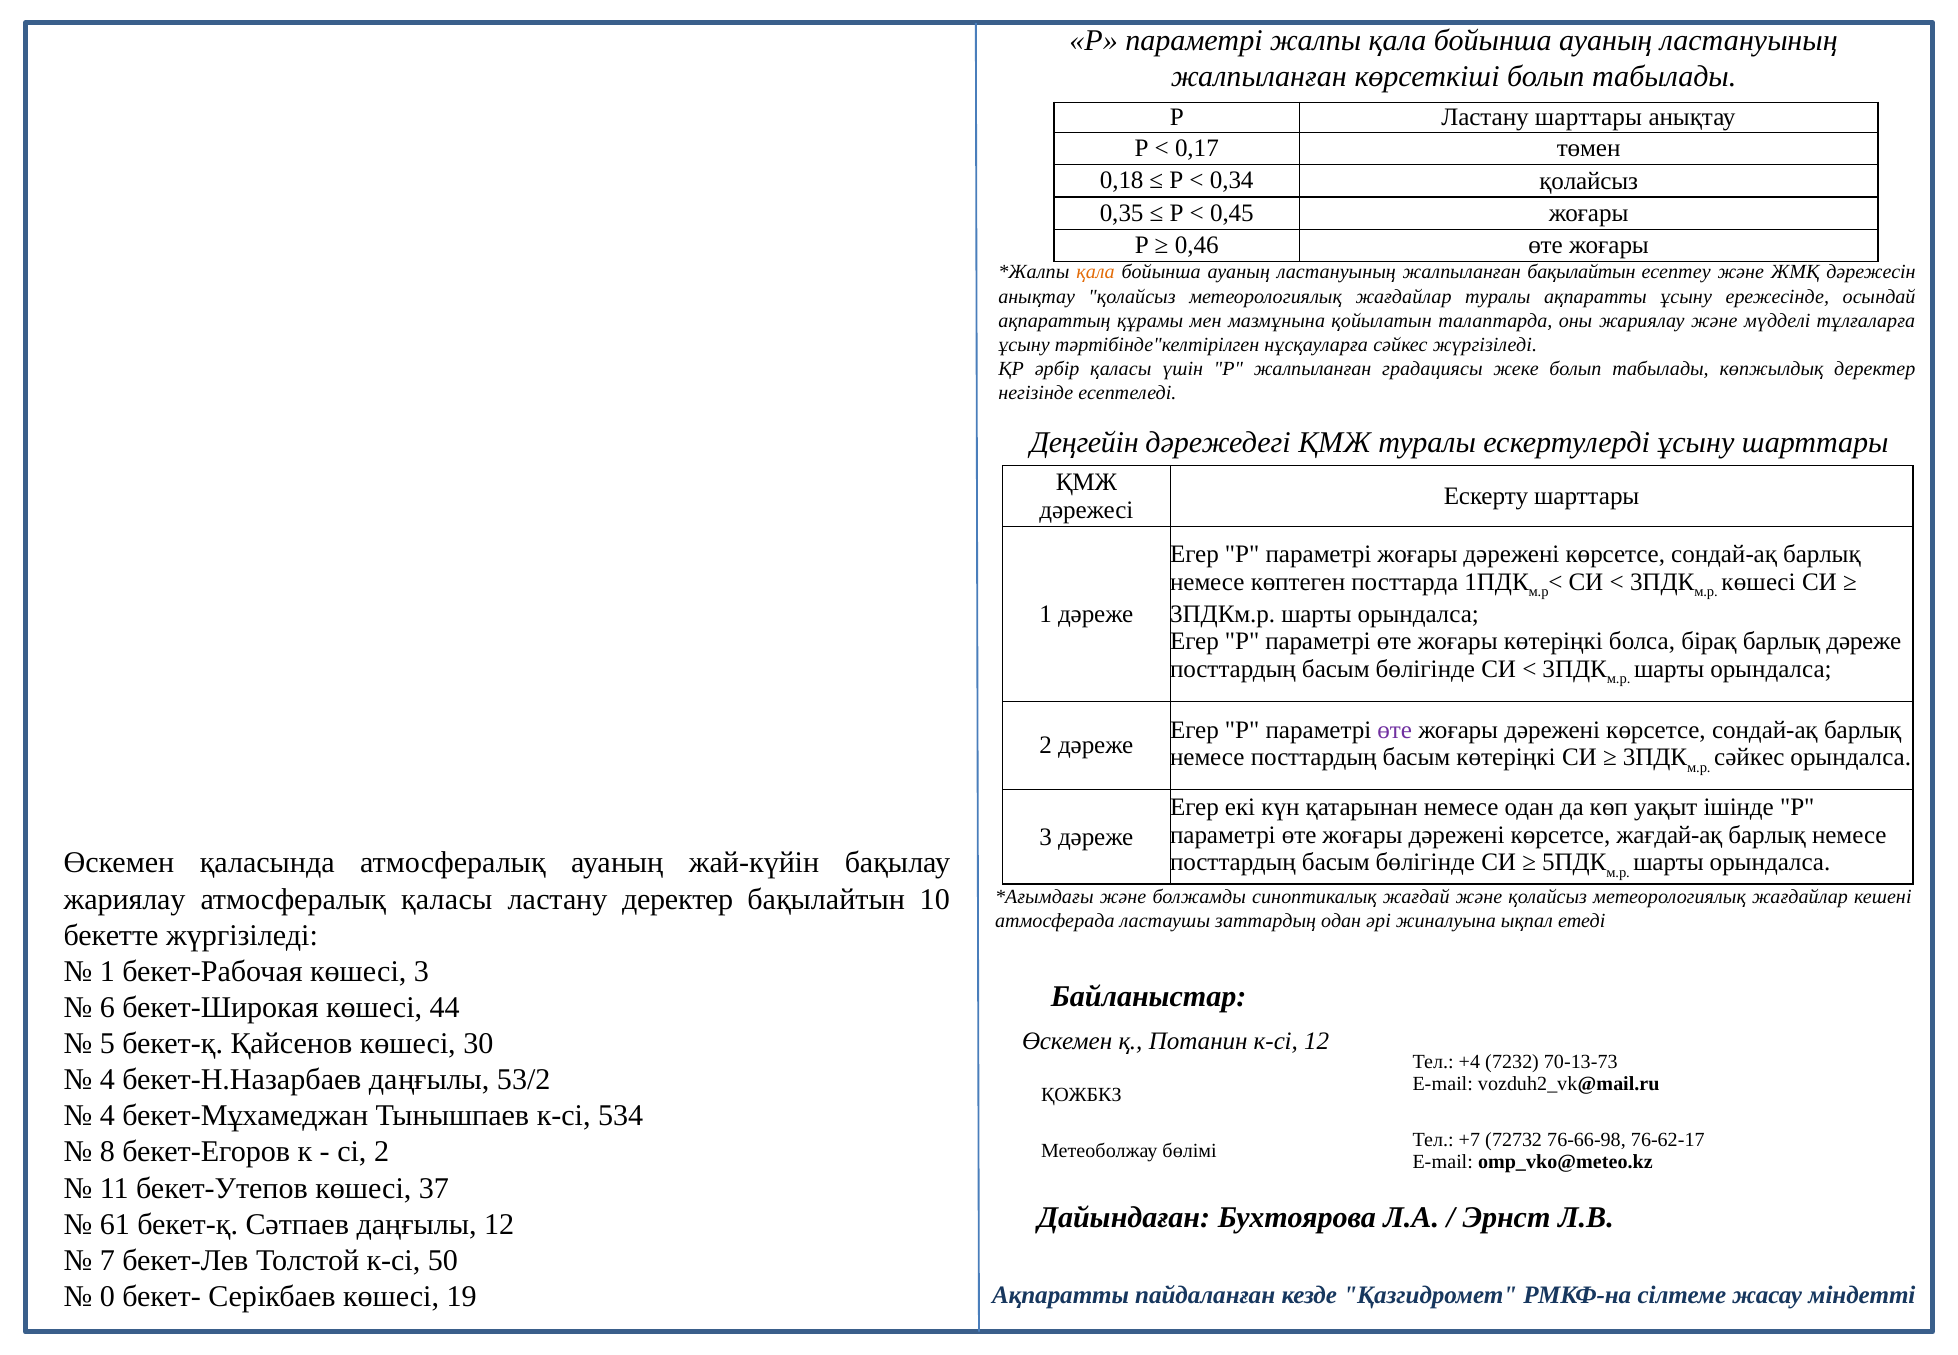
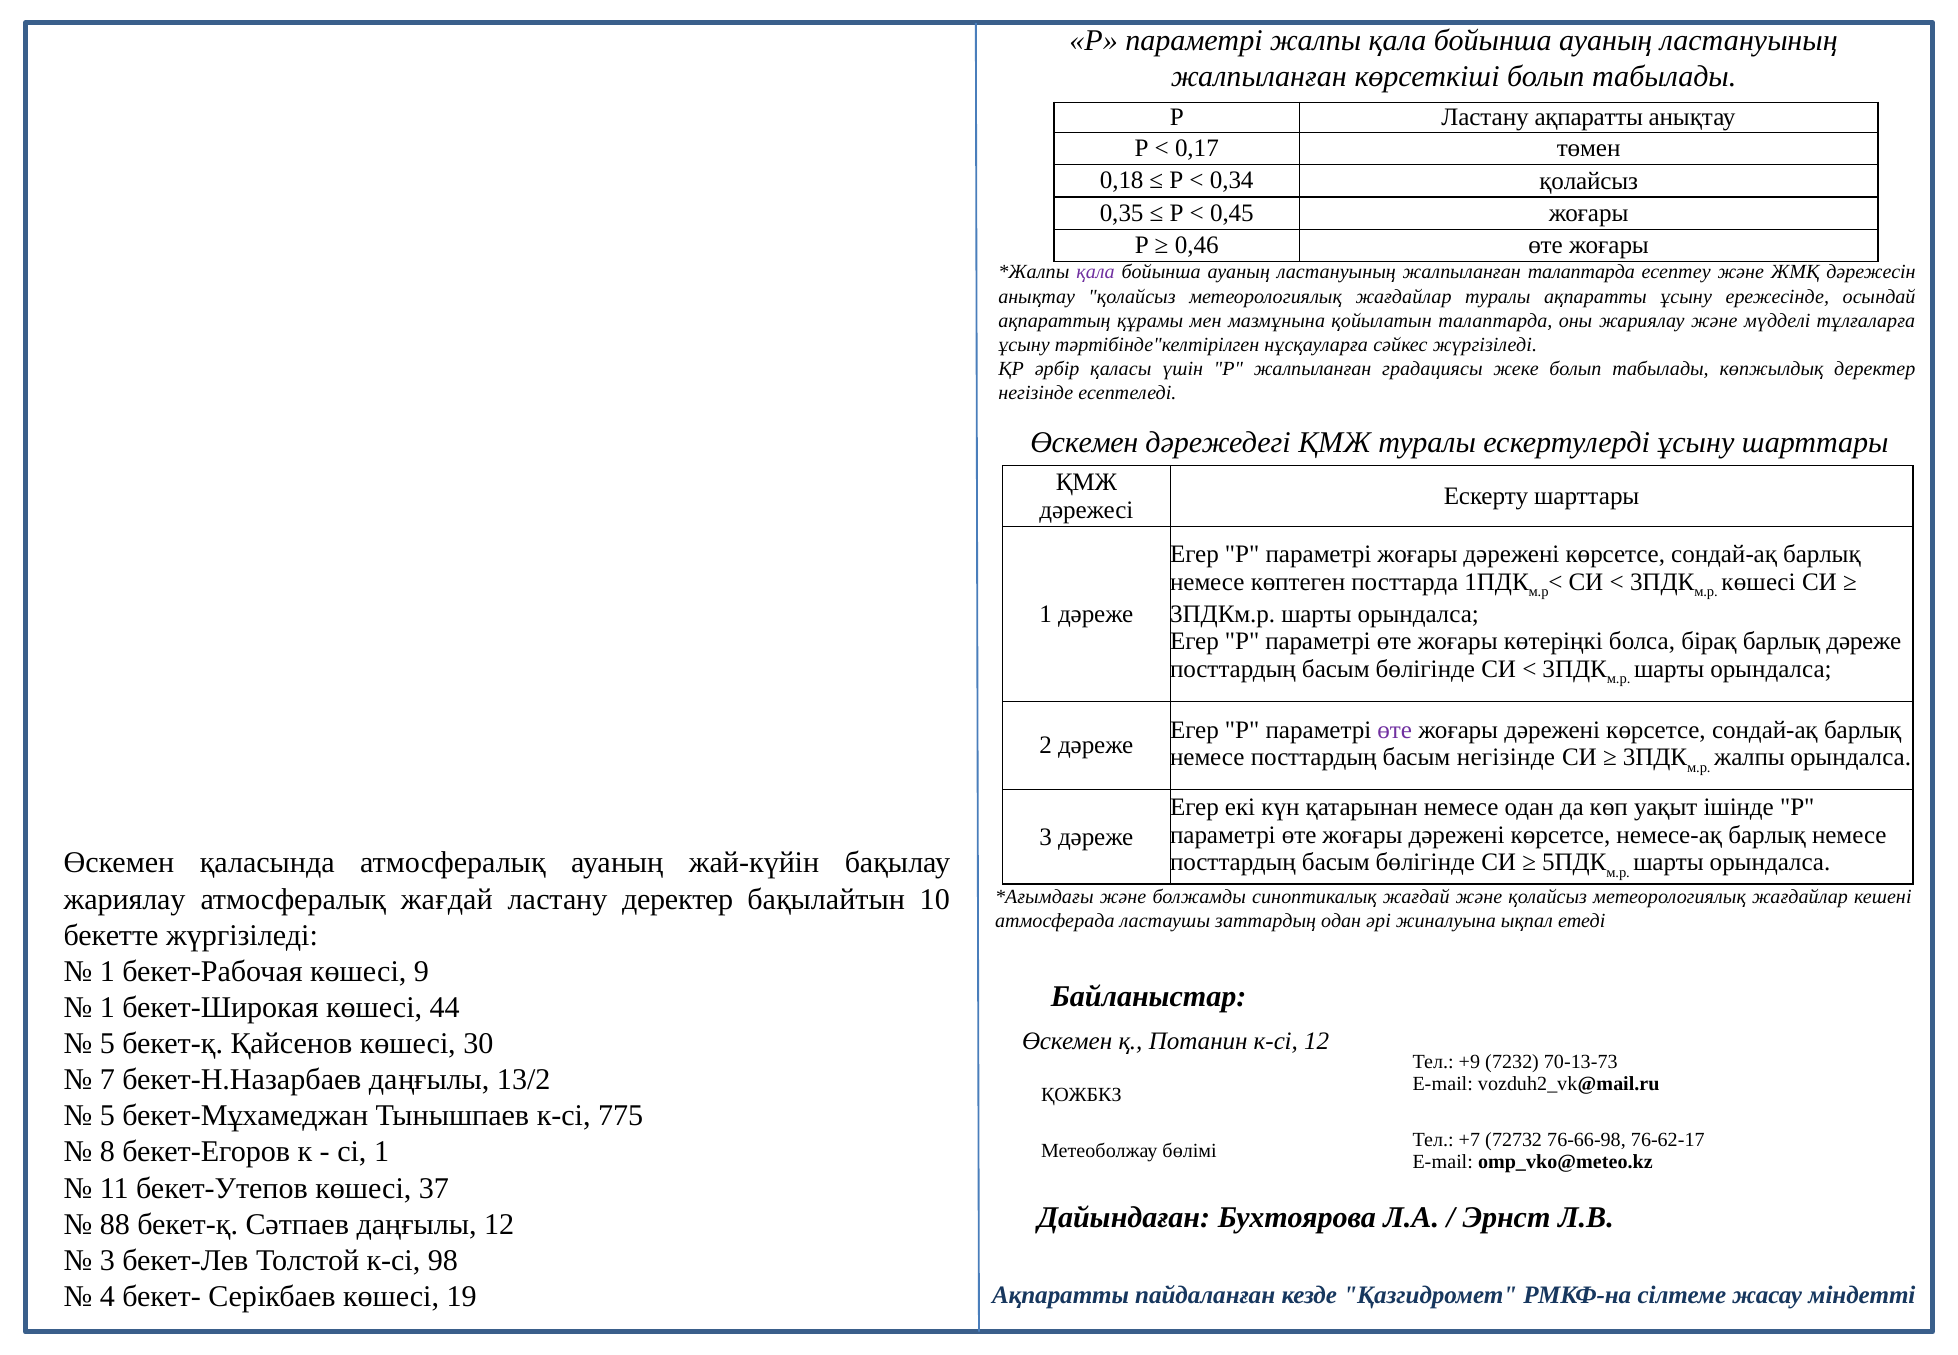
Ластану шарттары: шарттары -> ақпаратты (1589, 117)
қала colour: orange -> purple (1096, 272)
жалпыланған бақылайтын: бақылайтын -> талаптарда (1581, 272)
Деңгейін: Деңгейін -> Өскемен (1084, 443)
басым көтеріңкі: көтеріңкі -> негізінде (1506, 758)
сәйкес: сәйкес -> жалпы (1749, 758)
жағдай-ақ: жағдай-ақ -> немесе-ақ (1669, 835)
атмосфералық қаласы: қаласы -> жағдай (447, 899)
көшесі 3: 3 -> 9 (422, 972)
6: 6 -> 1 (107, 1008)
+4: +4 -> +9 (1469, 1062)
4: 4 -> 7 (107, 1080)
53/2: 53/2 -> 13/2 (524, 1080)
4: 4 -> 5 (107, 1116)
534: 534 -> 775 (621, 1116)
сі 2: 2 -> 1 (382, 1152)
61: 61 -> 88 (115, 1225)
7: 7 -> 3 (107, 1261)
50: 50 -> 98 (443, 1261)
0: 0 -> 4 (107, 1297)
